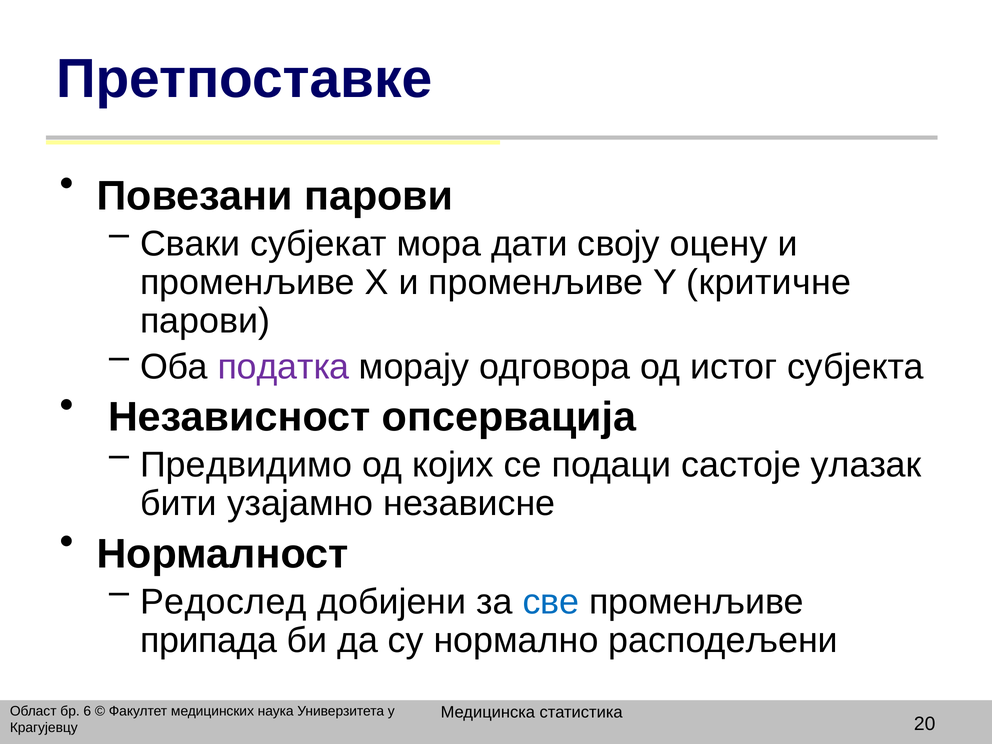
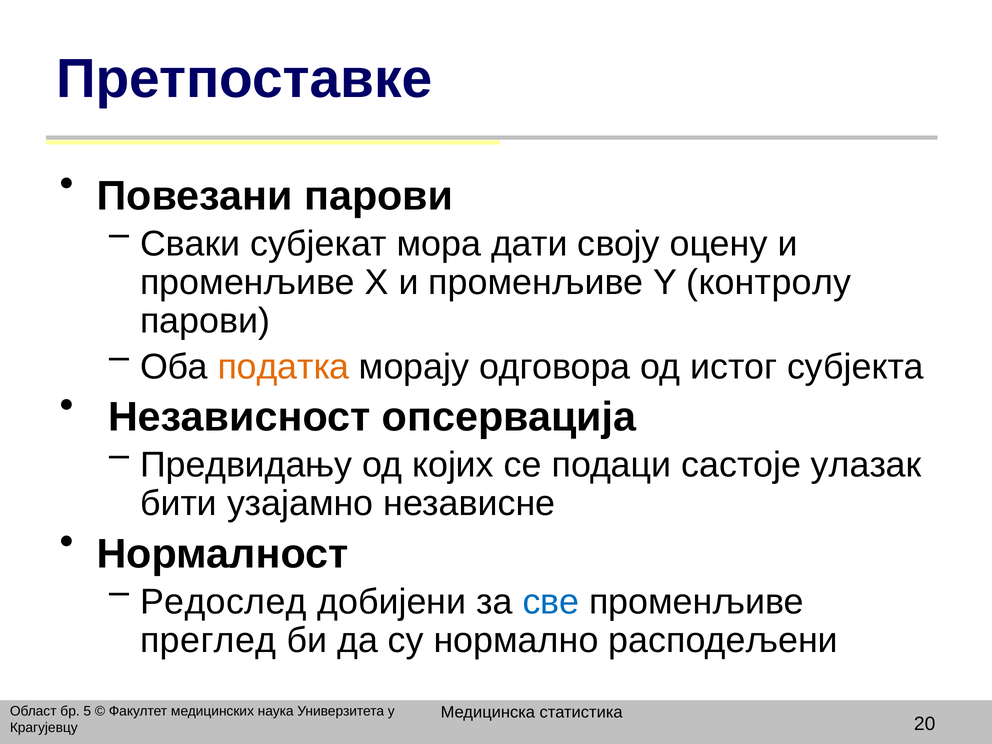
критичне: критичне -> контролу (769, 282)
податка colour: purple -> orange (283, 367)
Предвидимо: Предвидимо -> Предвидању (246, 465)
припада: припада -> преглед (208, 640)
6: 6 -> 5 (87, 711)
